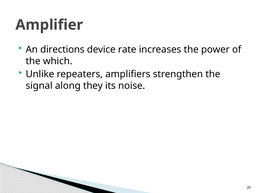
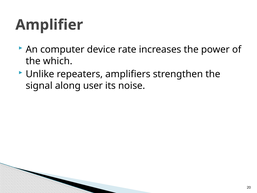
directions: directions -> computer (62, 49)
they: they -> user (93, 86)
